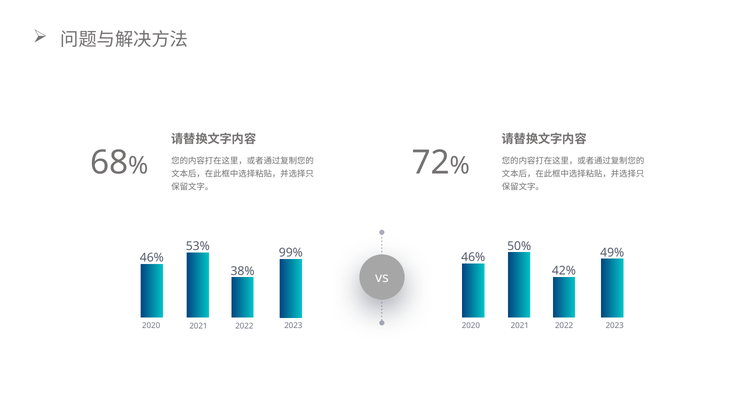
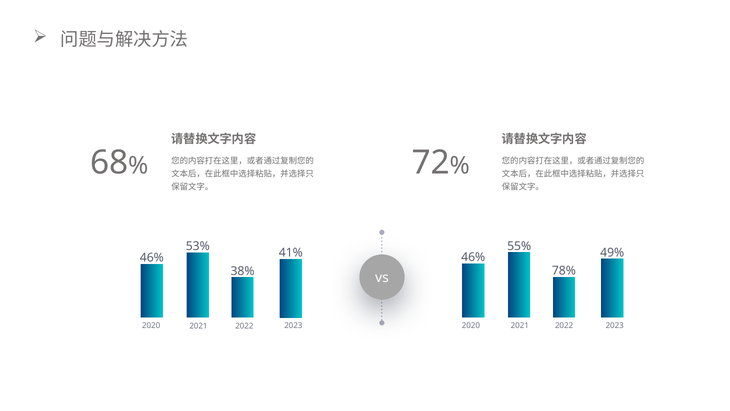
50%: 50% -> 55% (519, 246)
99%: 99% -> 41% (291, 253)
42%: 42% -> 78% (564, 271)
